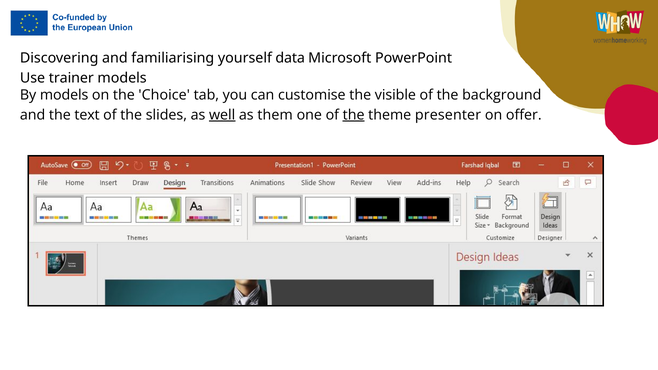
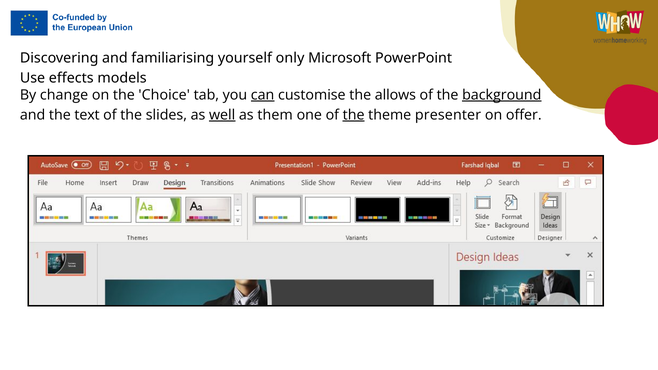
data: data -> only (290, 58)
trainer: trainer -> effects (71, 78)
By models: models -> change (64, 95)
can underline: none -> present (263, 95)
visible: visible -> allows (395, 95)
background underline: none -> present (502, 95)
